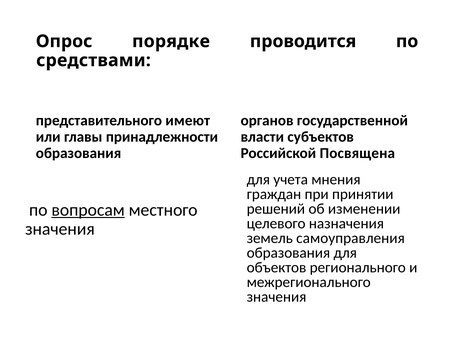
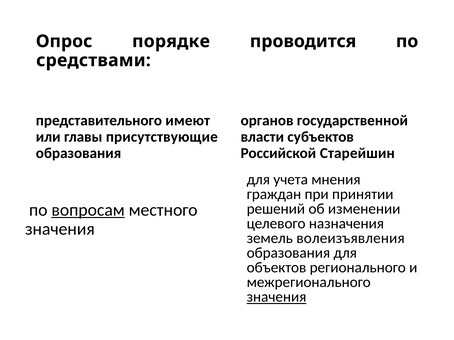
принадлежности: принадлежности -> присутствующие (162, 137)
Посвящена: Посвящена -> Старейшин (357, 154)
самоуправления: самоуправления -> волеизъявления (350, 239)
значения underline: none -> present (277, 297)
